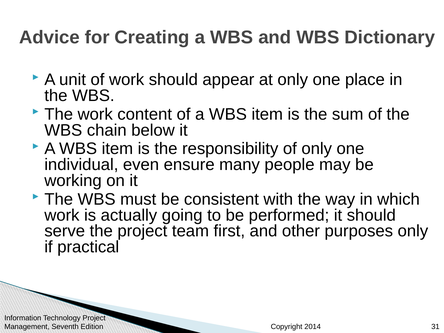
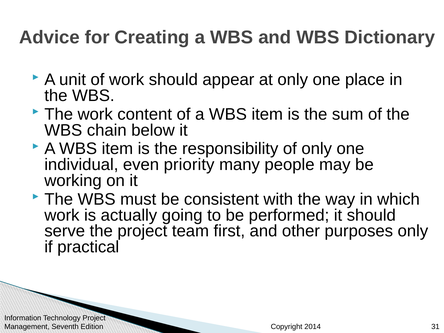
ensure: ensure -> priority (189, 165)
